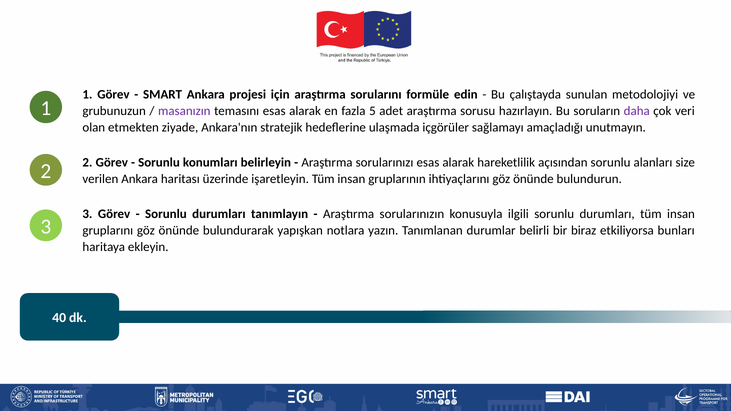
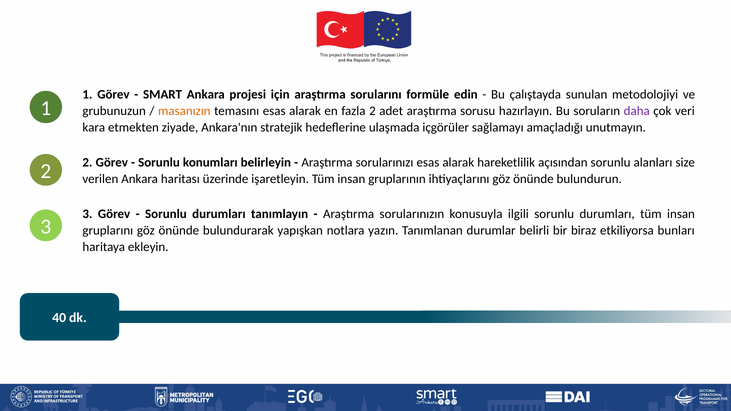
masanızın colour: purple -> orange (184, 111)
fazla 5: 5 -> 2 (372, 111)
olan: olan -> kara (94, 128)
